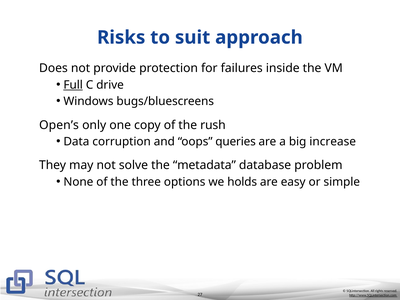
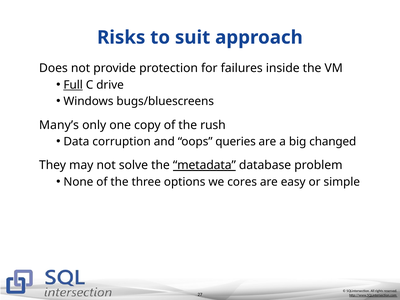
Open’s: Open’s -> Many’s (59, 125)
increase: increase -> changed (333, 142)
metadata underline: none -> present (204, 165)
holds: holds -> cores (242, 182)
